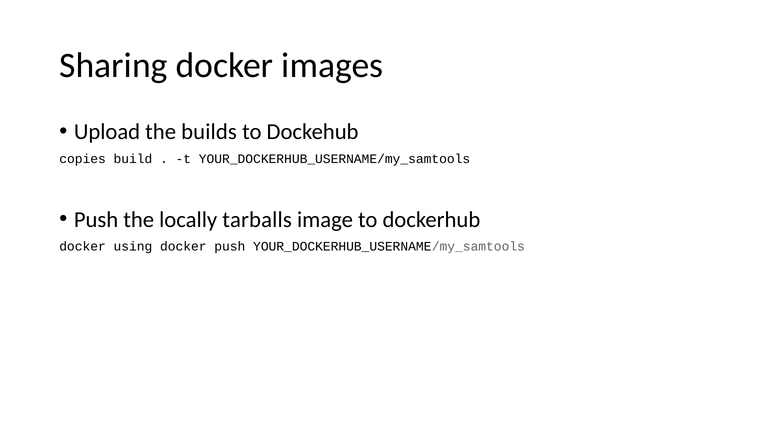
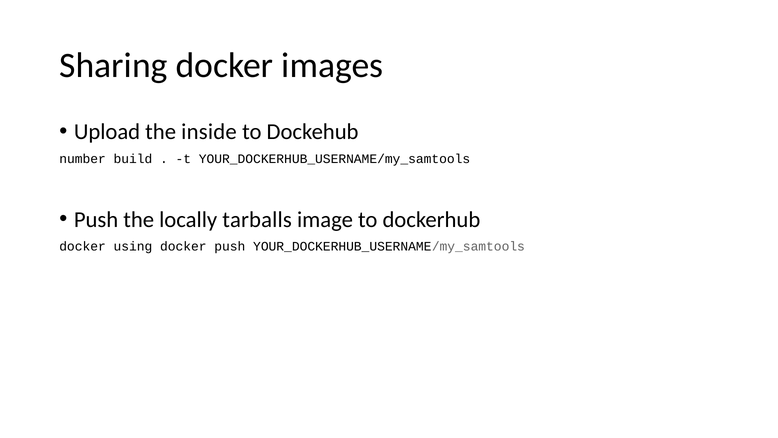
builds: builds -> inside (209, 132)
copies: copies -> number (83, 159)
